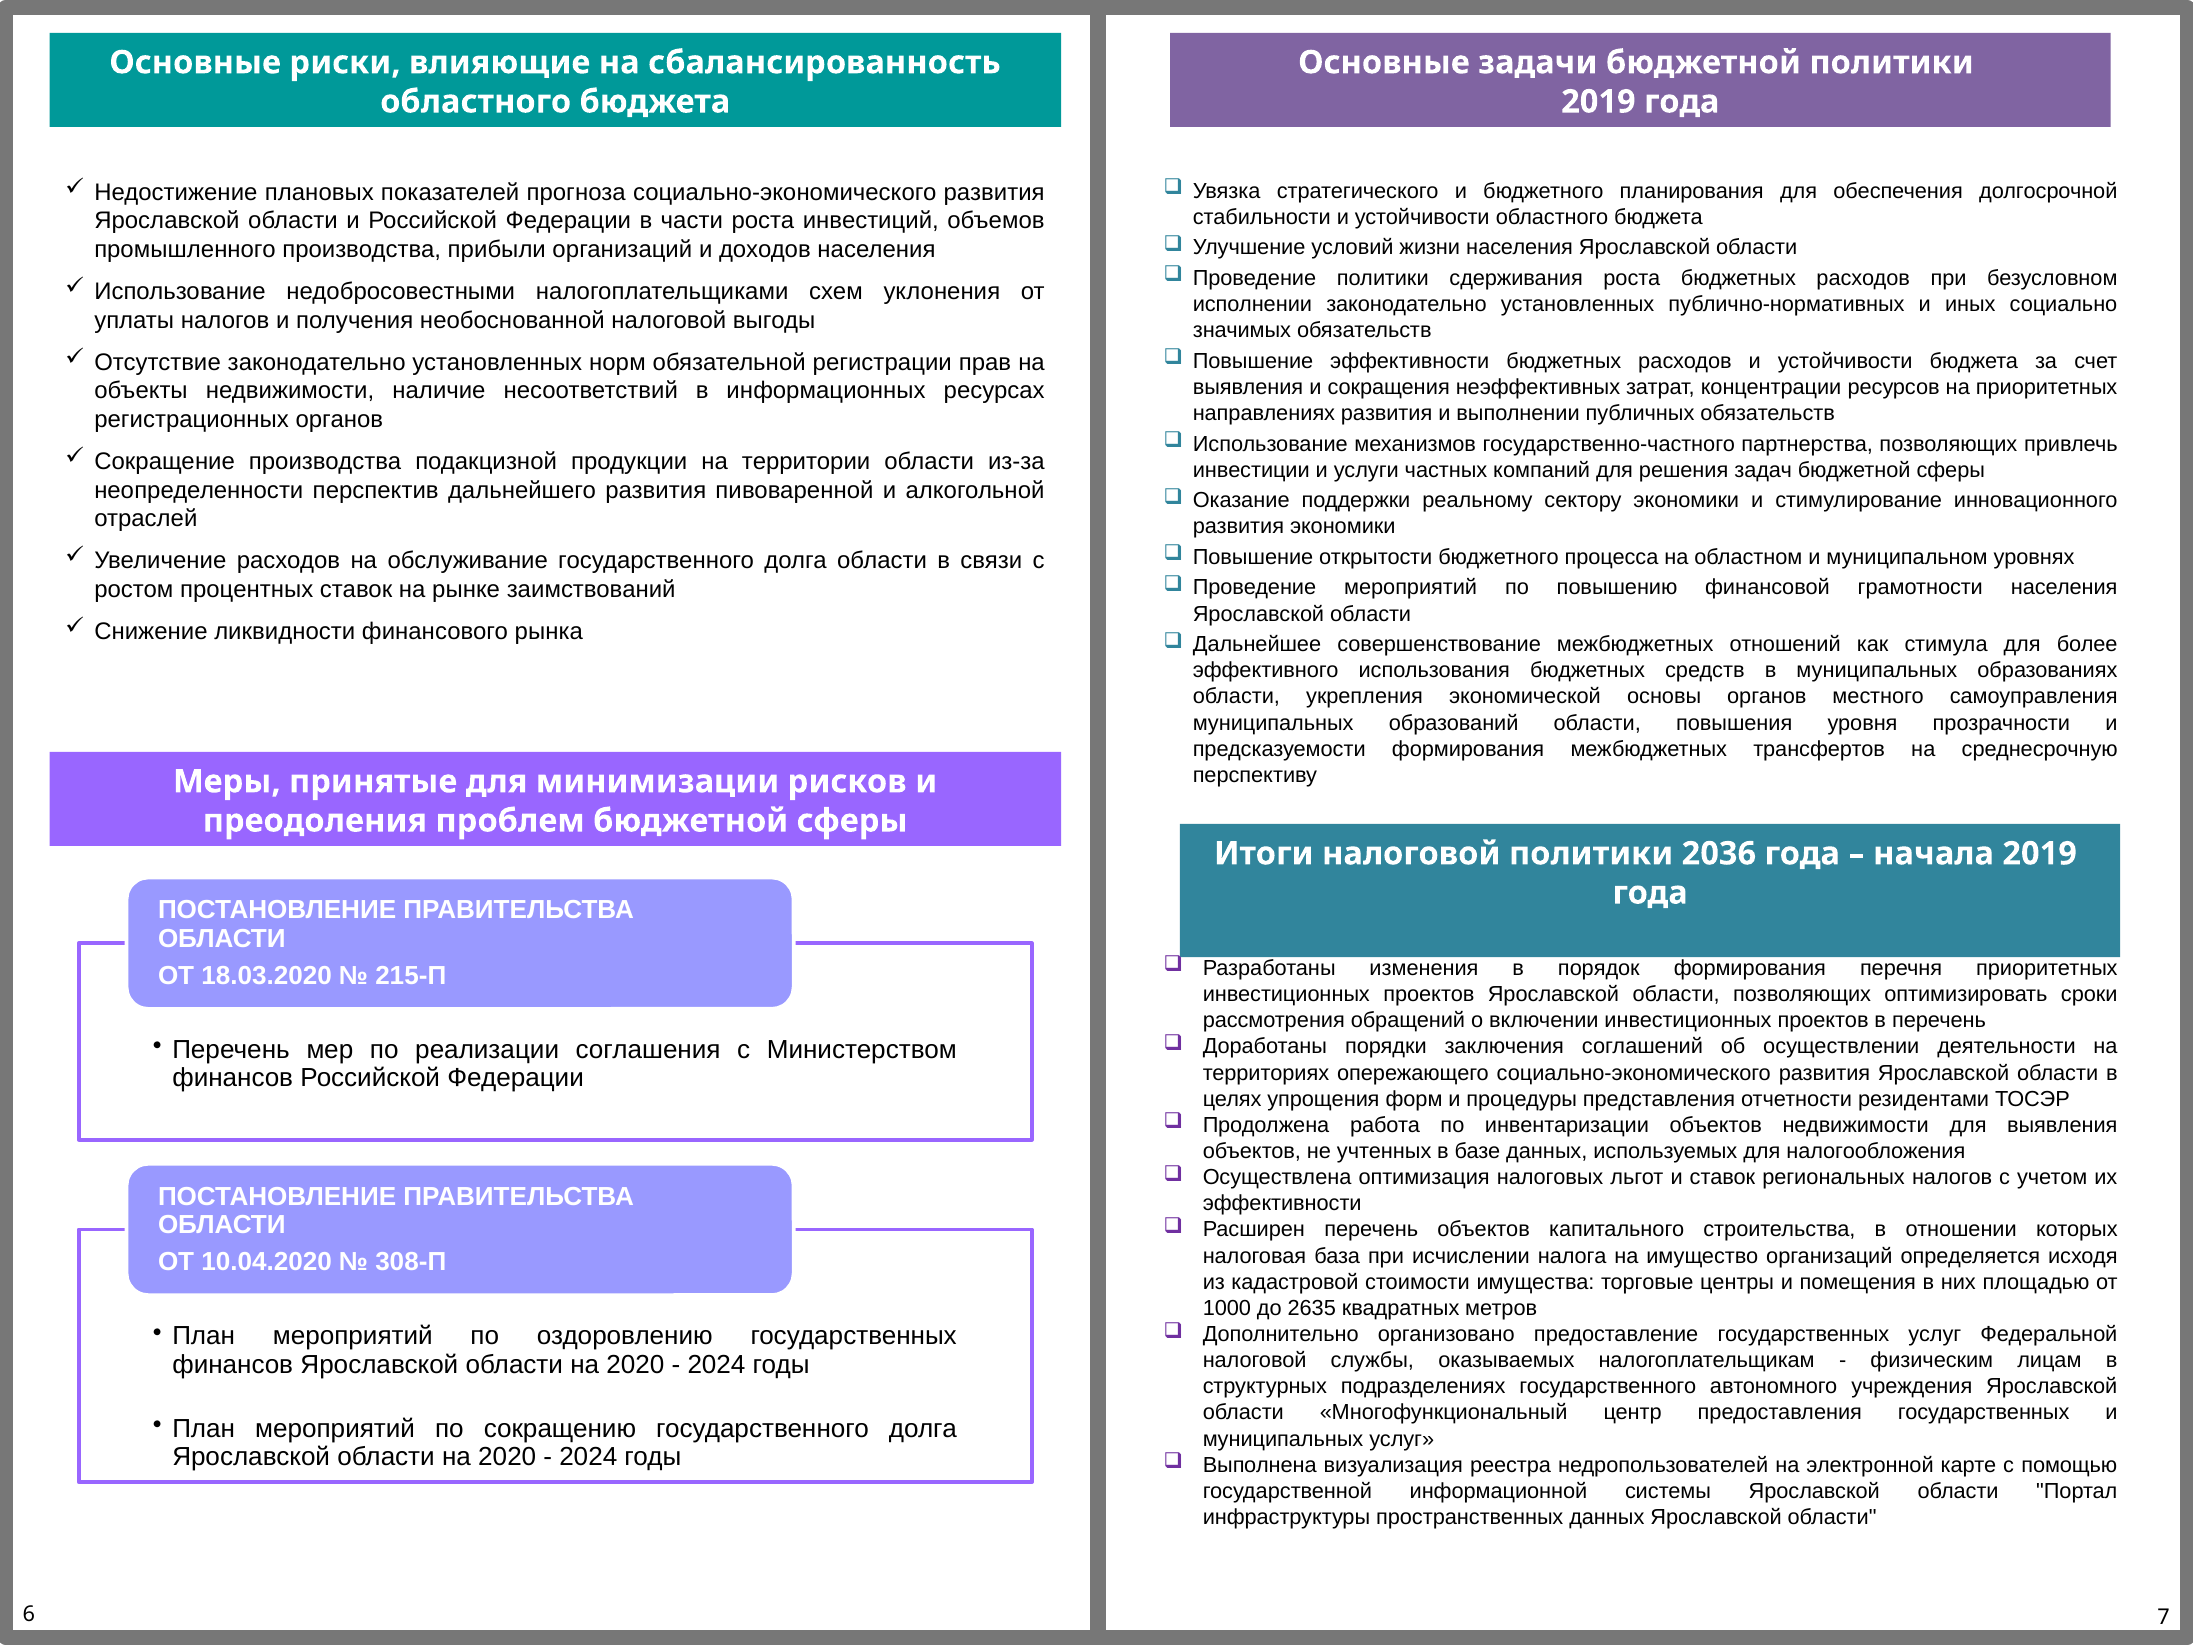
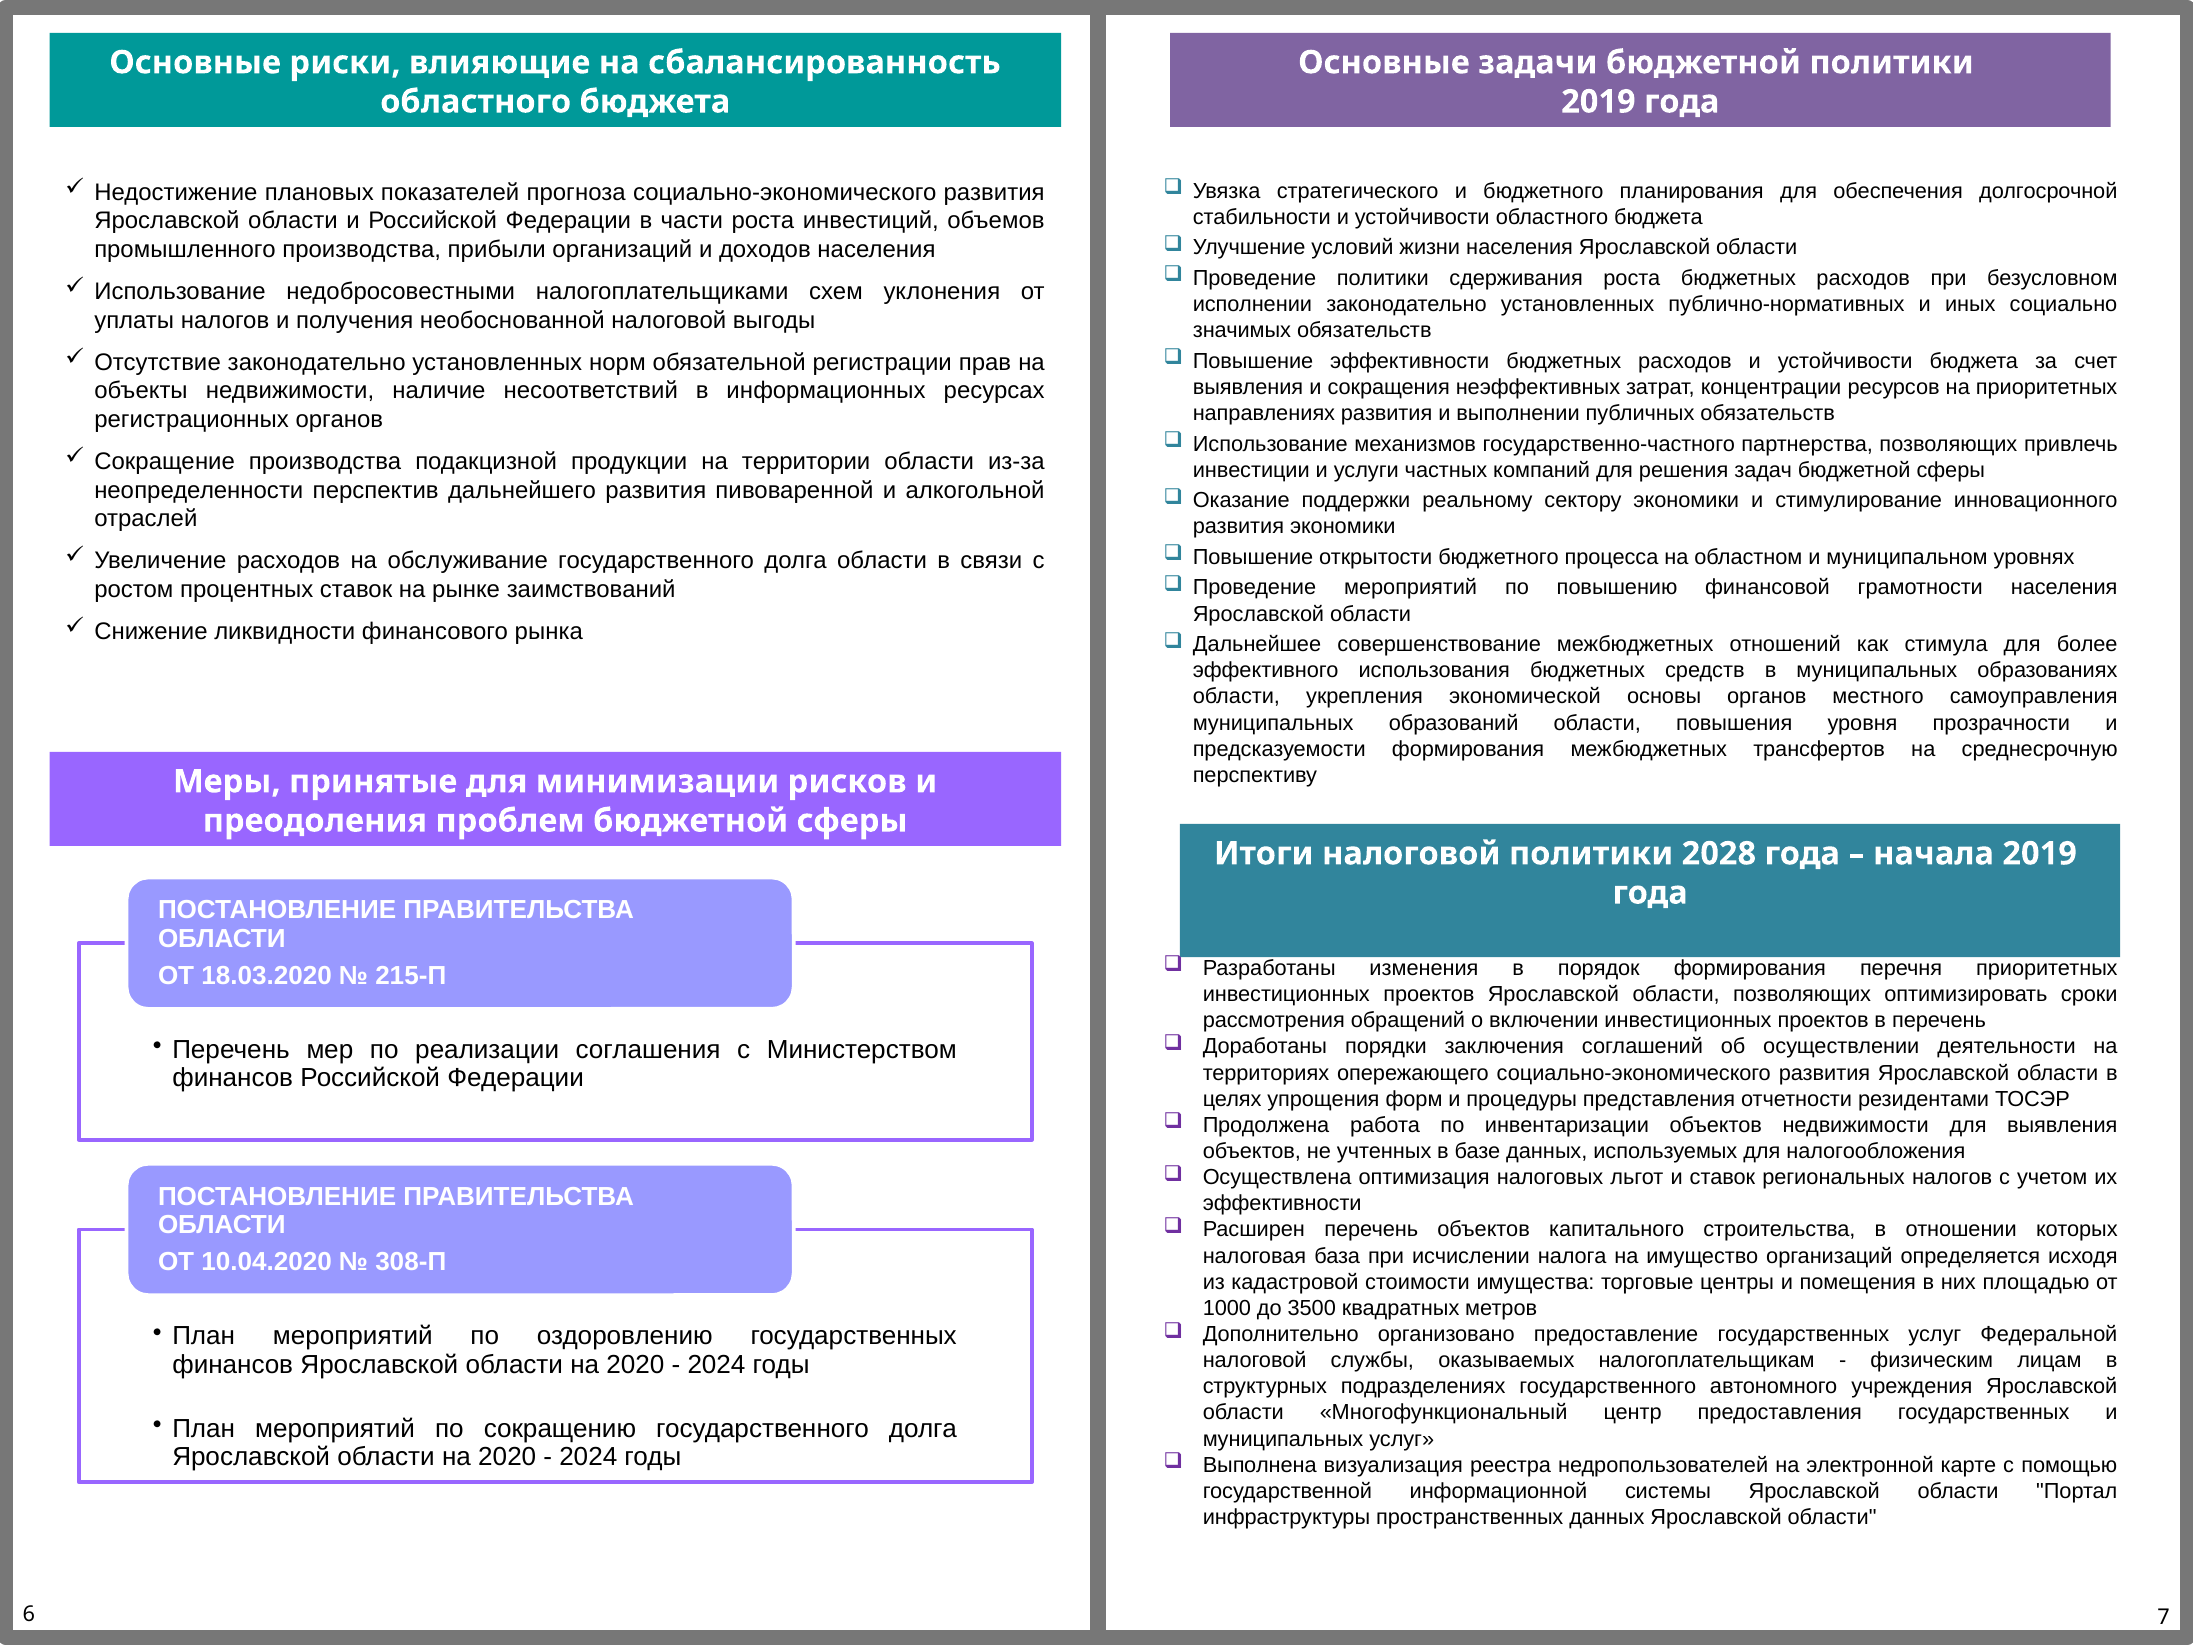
2036: 2036 -> 2028 (1719, 854)
2635: 2635 -> 3500 (1312, 1308)
